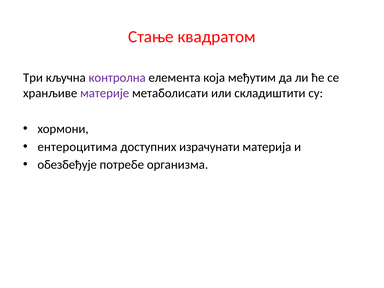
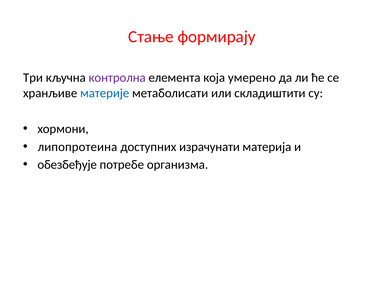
квадратом: квадратом -> формирају (217, 37)
међутим: међутим -> умерено (252, 78)
материје colour: purple -> blue (105, 93)
ентероцитима: ентероцитима -> липопротеина (77, 147)
